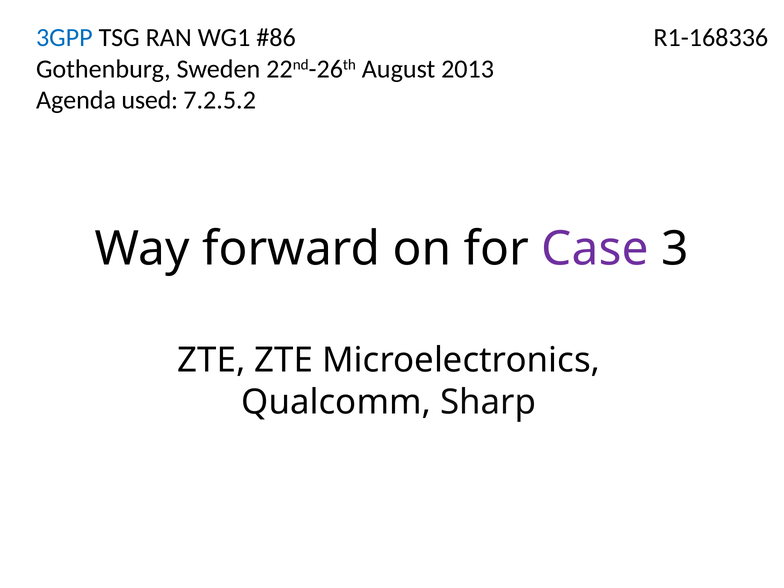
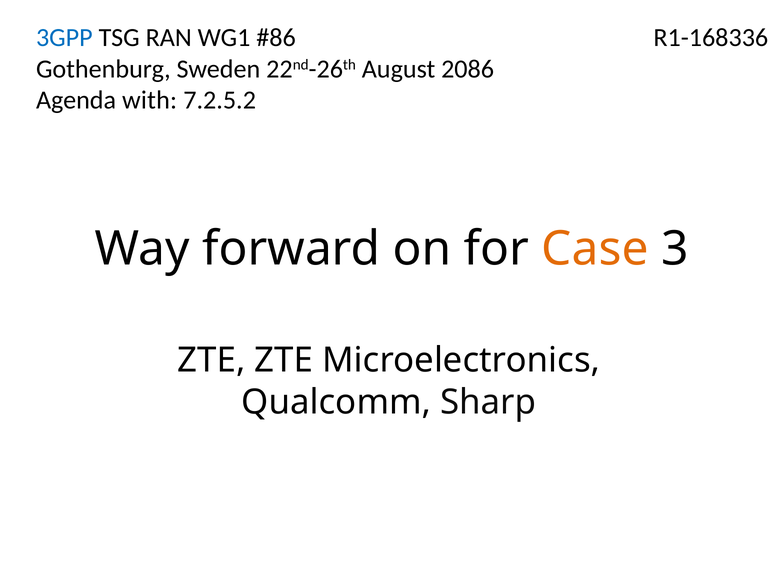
2013: 2013 -> 2086 (468, 69)
used: used -> with (150, 100)
Case colour: purple -> orange (595, 249)
